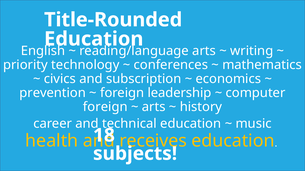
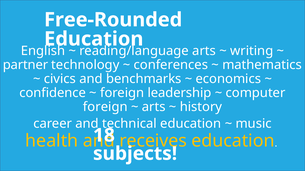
Title-Rounded: Title-Rounded -> Free-Rounded (113, 20)
priority: priority -> partner (26, 65)
subscription: subscription -> benchmarks (144, 79)
prevention: prevention -> confidence (53, 93)
